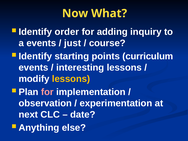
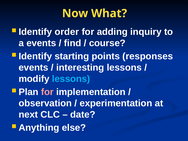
just: just -> find (73, 43)
curriculum: curriculum -> responses (148, 56)
lessons colour: yellow -> light blue (71, 79)
